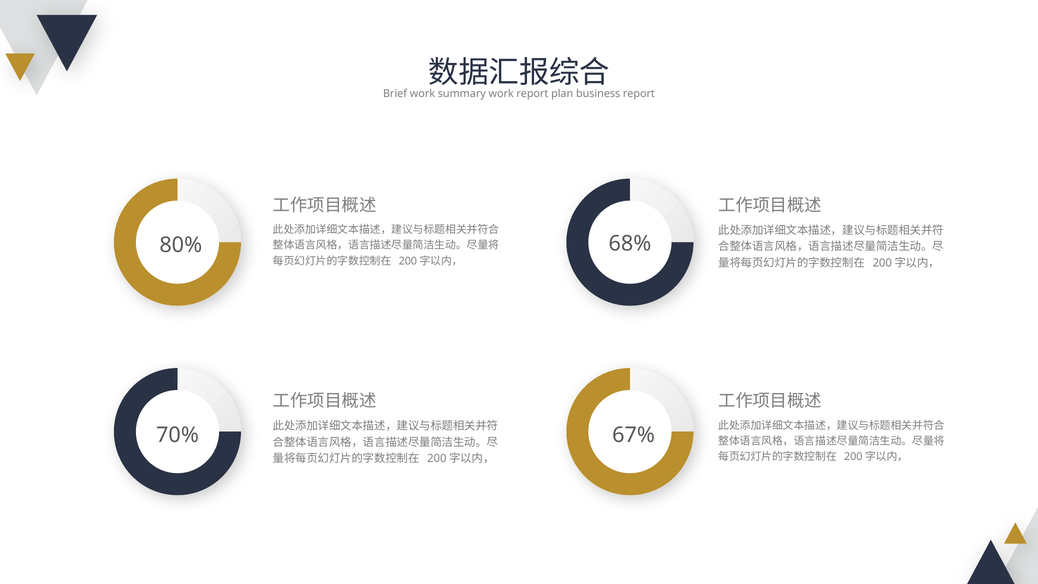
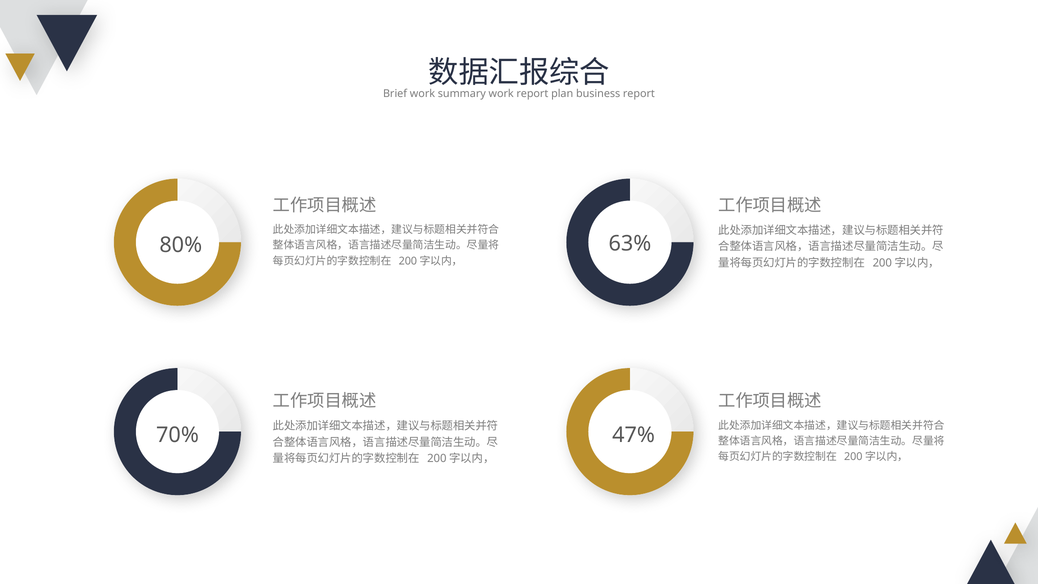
68%: 68% -> 63% (630, 243)
67%: 67% -> 47% (634, 435)
